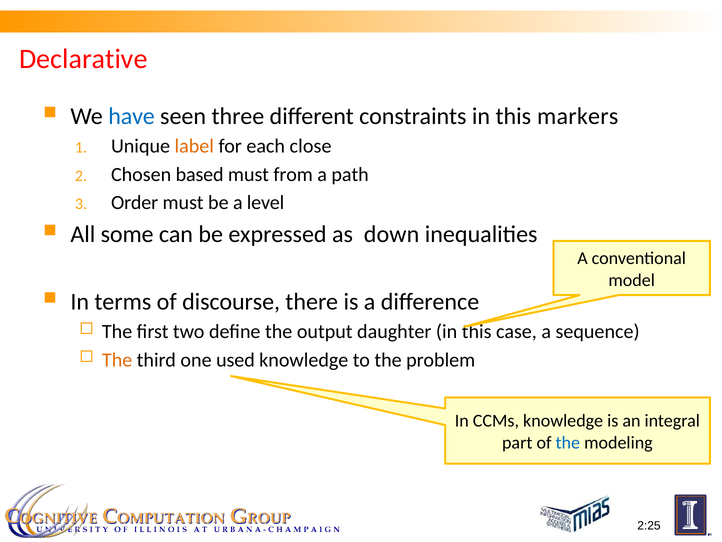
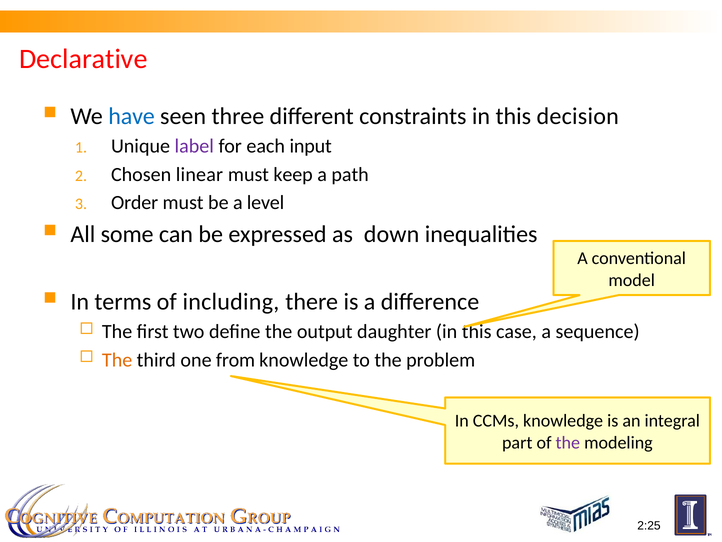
markers: markers -> decision (578, 116)
label colour: orange -> purple (194, 146)
close: close -> input (311, 146)
based: based -> linear (199, 174)
from: from -> keep (293, 174)
discourse: discourse -> including (231, 301)
used: used -> from (236, 360)
the colour: blue -> purple (568, 442)
